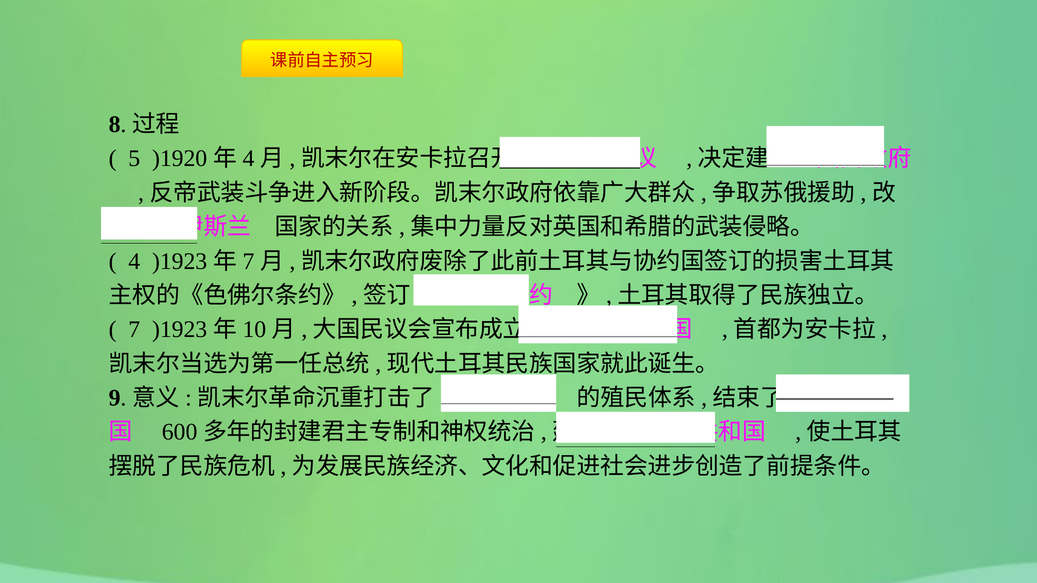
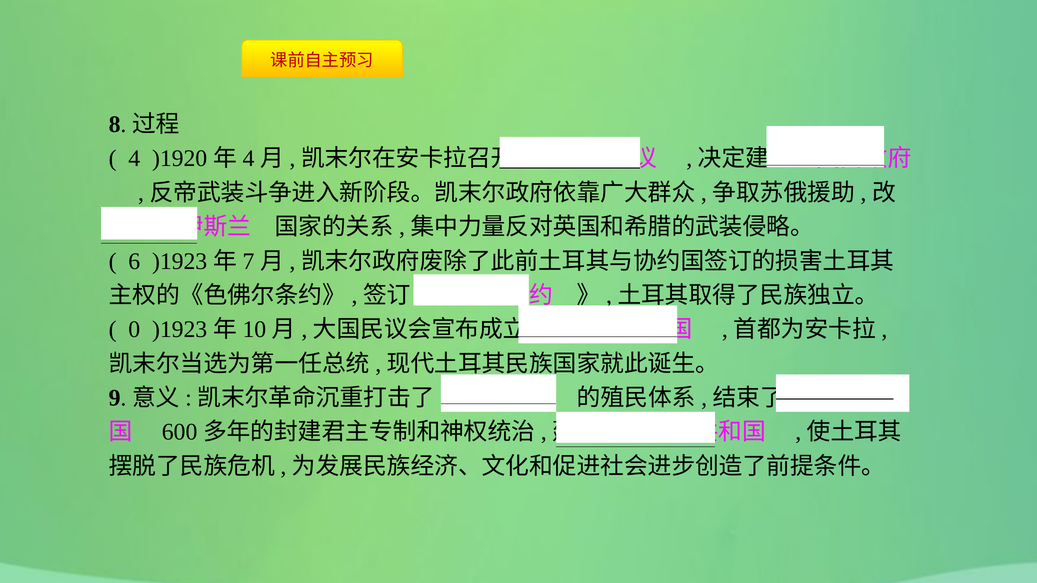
5: 5 -> 4 (134, 159)
4: 4 -> 6 (134, 261)
7: 7 -> 0 (134, 330)
